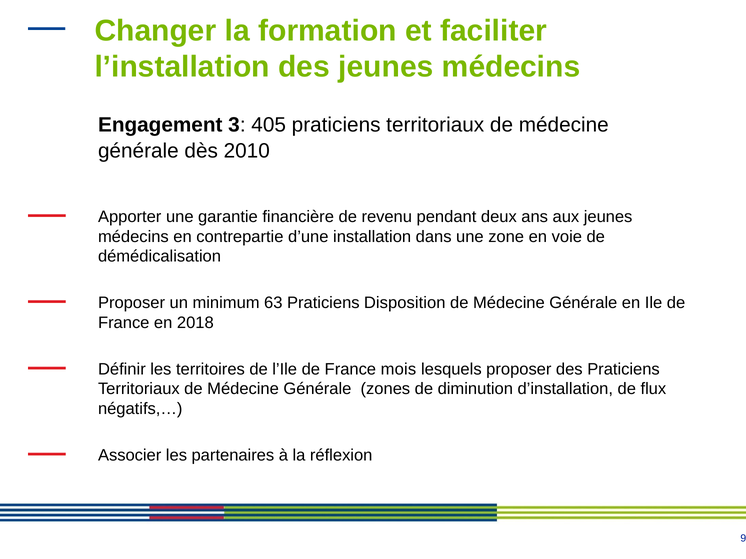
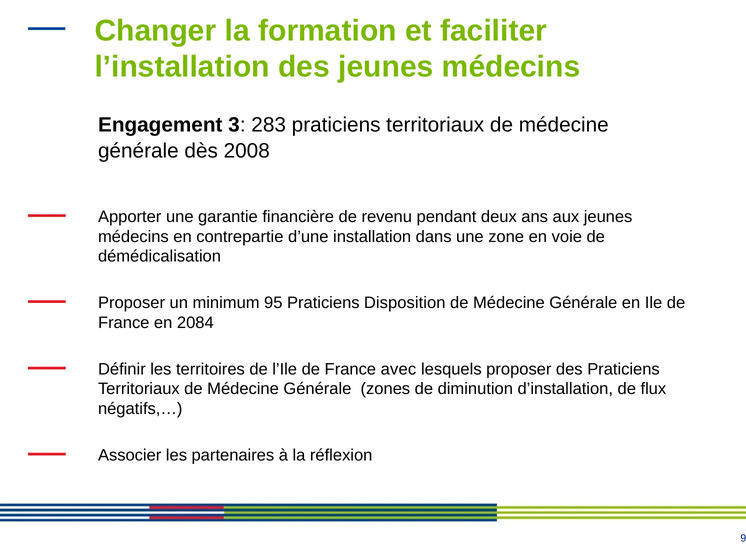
405: 405 -> 283 (269, 125)
2010: 2010 -> 2008 (247, 151)
63: 63 -> 95 (273, 303)
2018: 2018 -> 2084 (195, 323)
mois: mois -> avec (398, 369)
